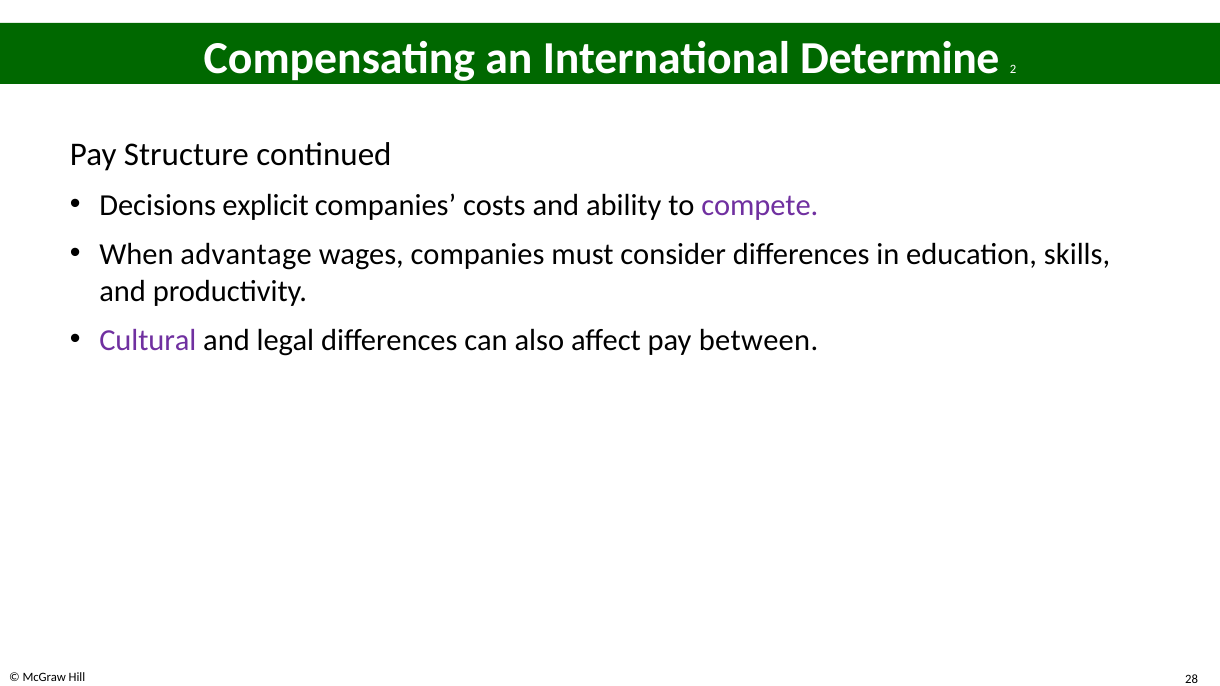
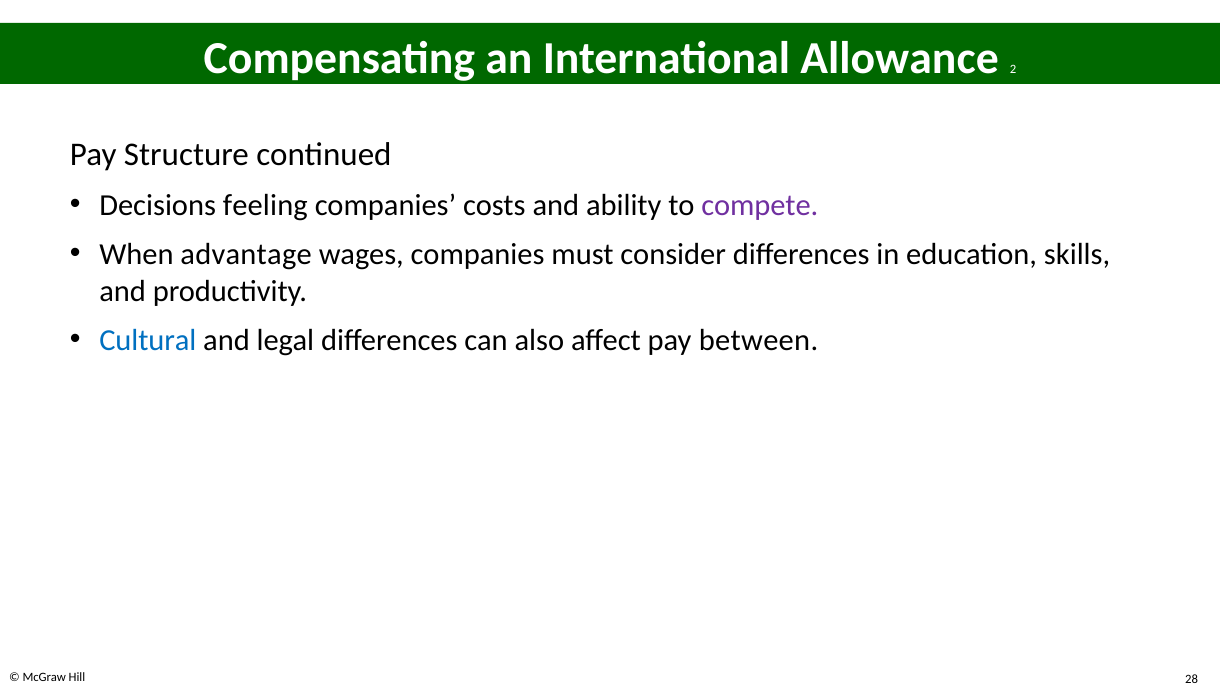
Determine: Determine -> Allowance (900, 58)
explicit: explicit -> feeling (265, 205)
Cultural colour: purple -> blue (148, 341)
